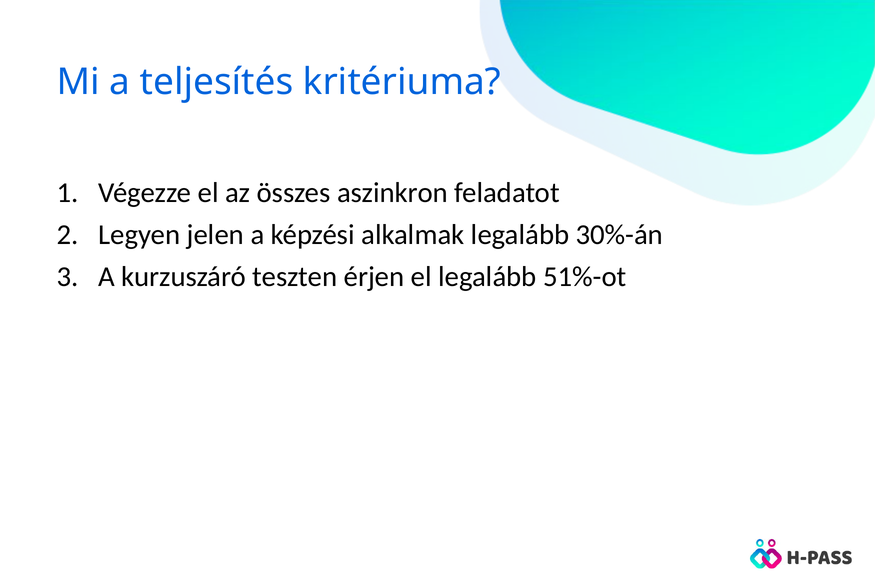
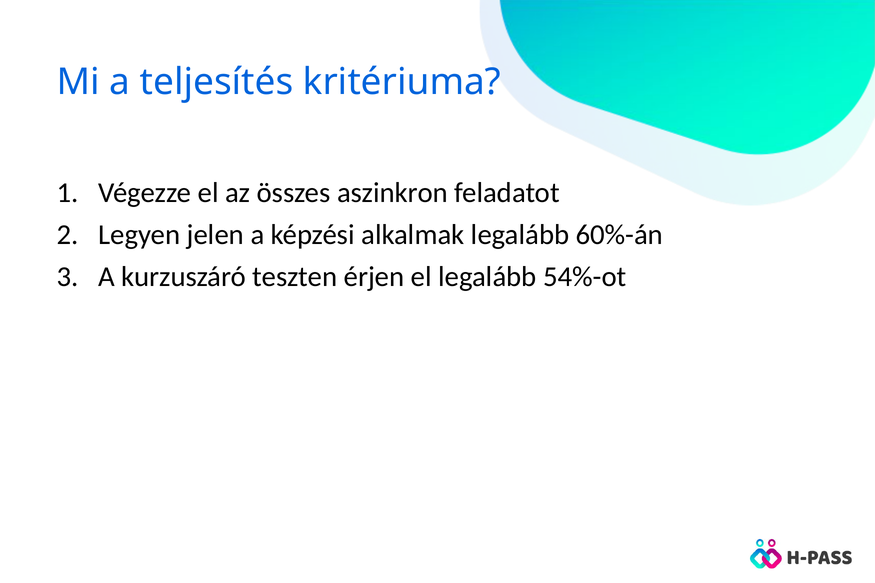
30%-án: 30%-án -> 60%-án (619, 235)
51%-ot: 51%-ot -> 54%-ot (585, 277)
